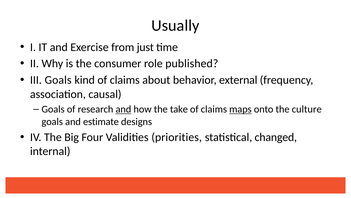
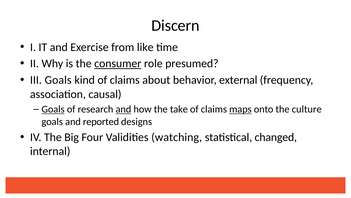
Usually: Usually -> Discern (175, 25)
just: just -> like (145, 47)
consumer underline: none -> present (118, 63)
published: published -> presumed (192, 63)
Goals underline: none -> present (53, 109)
estimate: estimate -> reported (101, 121)
priorities: priorities -> watching (177, 137)
